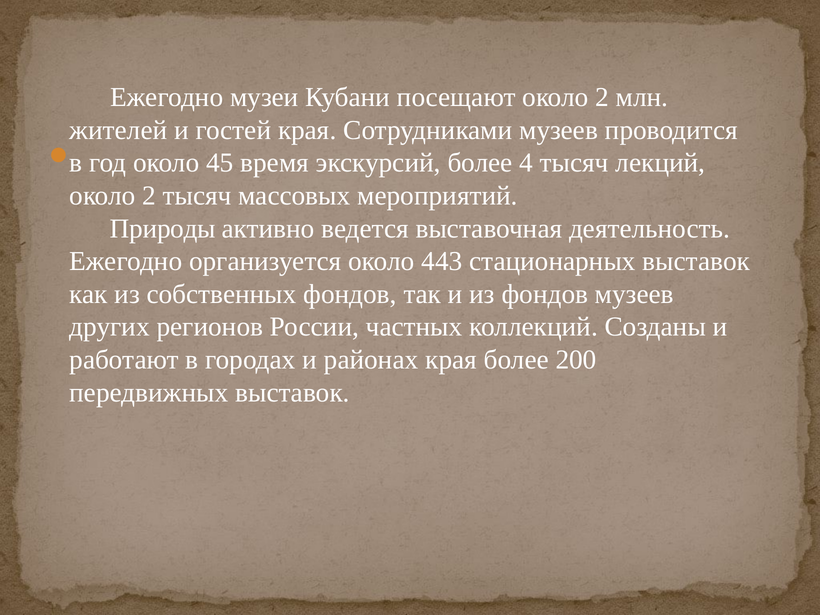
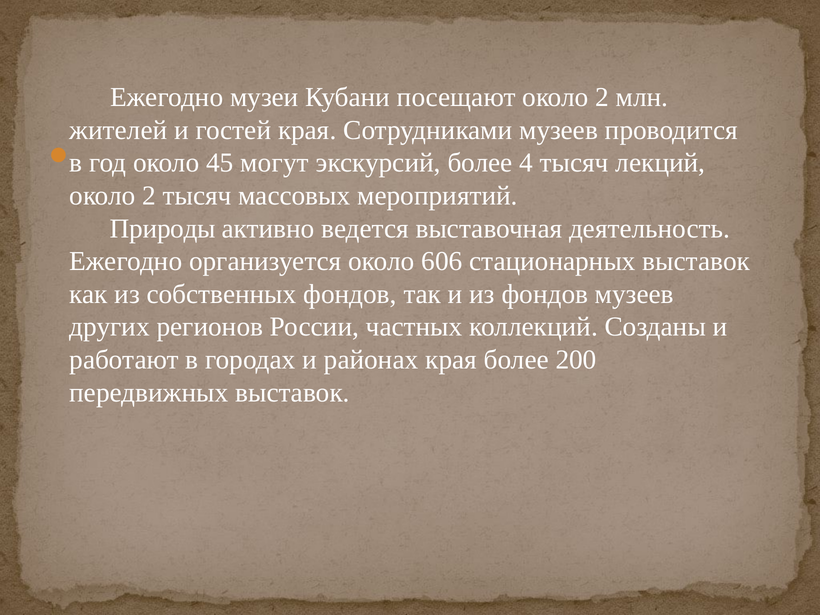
время: время -> могут (275, 163)
443: 443 -> 606 (442, 261)
